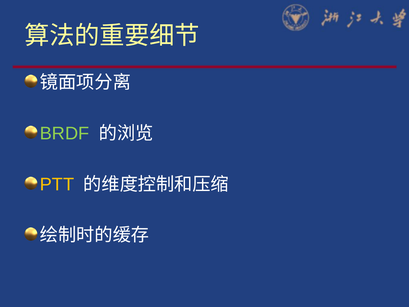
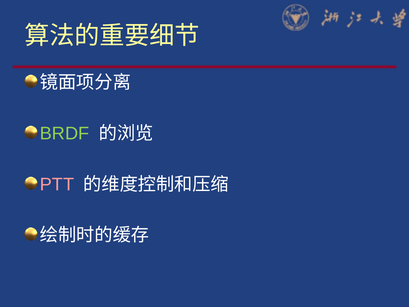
PTT colour: yellow -> pink (57, 184)
